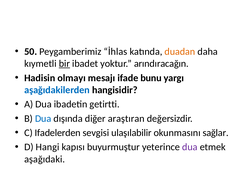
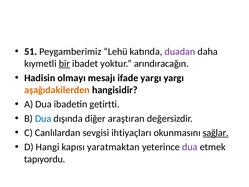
50: 50 -> 51 (31, 52)
İhlas: İhlas -> Lehü (116, 52)
duadan colour: orange -> purple (180, 52)
ifade bunu: bunu -> yargı (151, 78)
aşağıdakilerden colour: blue -> orange (57, 90)
Ifadelerden: Ifadelerden -> Canlılardan (58, 133)
ulaşılabilir: ulaşılabilir -> ihtiyaçları (131, 133)
sağlar underline: none -> present (216, 133)
buyurmuştur: buyurmuştur -> yaratmaktan (113, 147)
aşağıdaki: aşağıdaki -> tapıyordu (45, 159)
